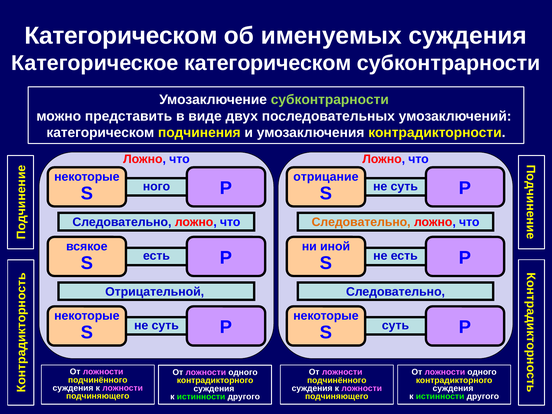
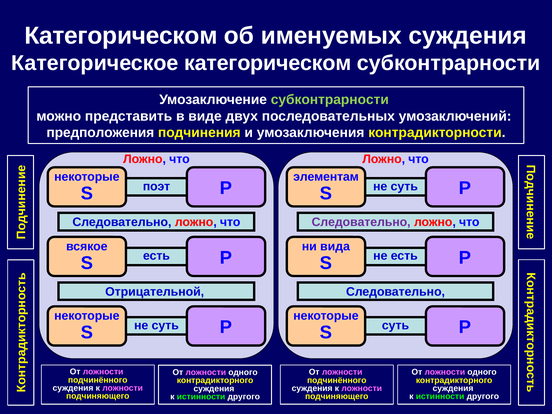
категорическом: категорическом -> предположения (100, 133)
отрицание: отрицание -> элементам (326, 177)
ного: ного -> поэт (157, 186)
Следовательно colour: orange -> purple (361, 222)
иной: иной -> вида (335, 246)
